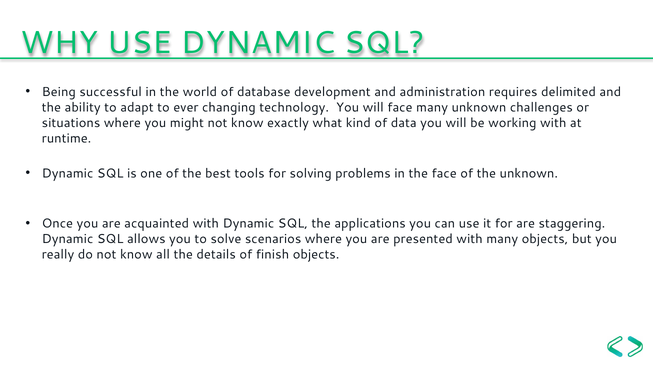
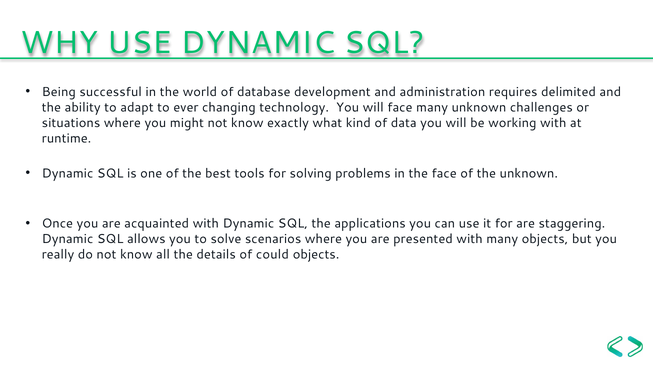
finish: finish -> could (272, 255)
